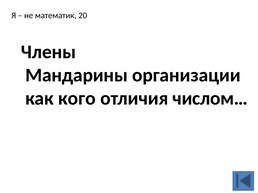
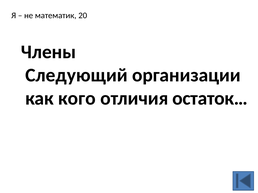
Мандарины: Мандарины -> Следующий (76, 75)
числом…: числом… -> остаток… (210, 98)
